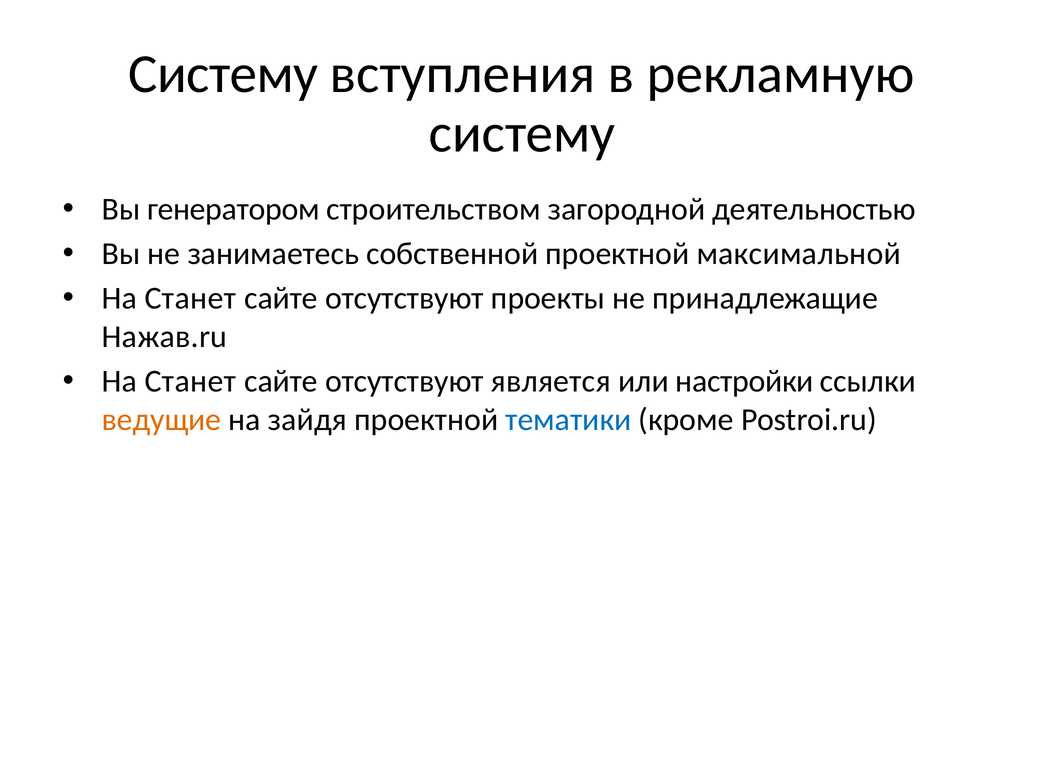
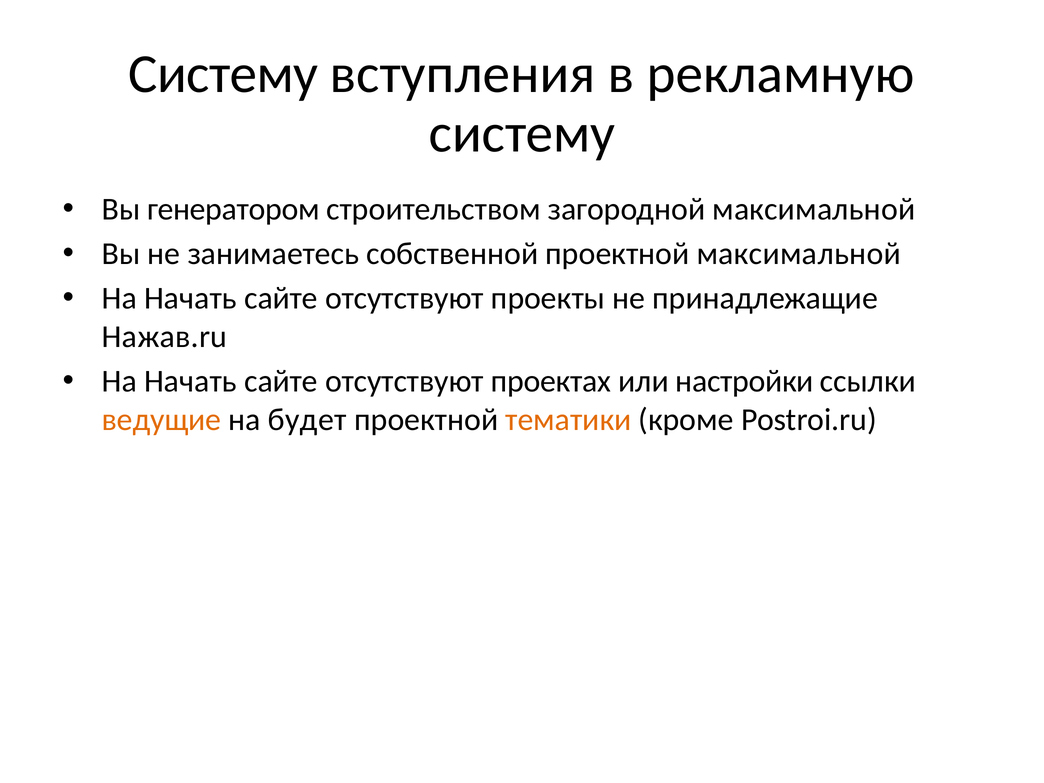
загородной деятельностью: деятельностью -> максимальной (814, 209)
Станет: Станет -> Начать (190, 298)
Станет: Станет -> Начать (190, 381)
является: является -> проектах (551, 381)
зайдя: зайдя -> будет (307, 419)
тематики colour: blue -> orange (568, 419)
